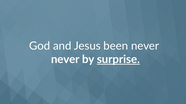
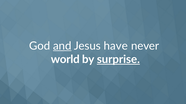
and underline: none -> present (62, 46)
been: been -> have (116, 46)
never: never -> world (65, 60)
